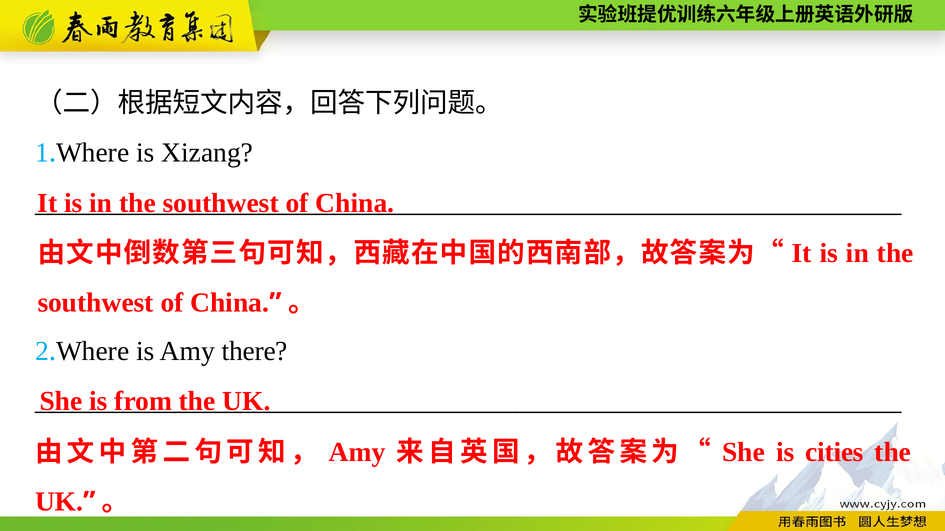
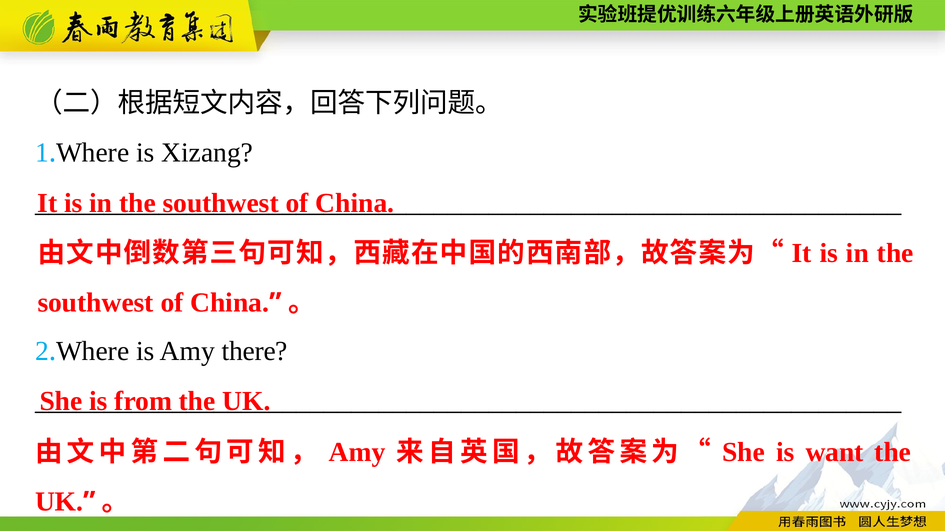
cities: cities -> want (835, 452)
